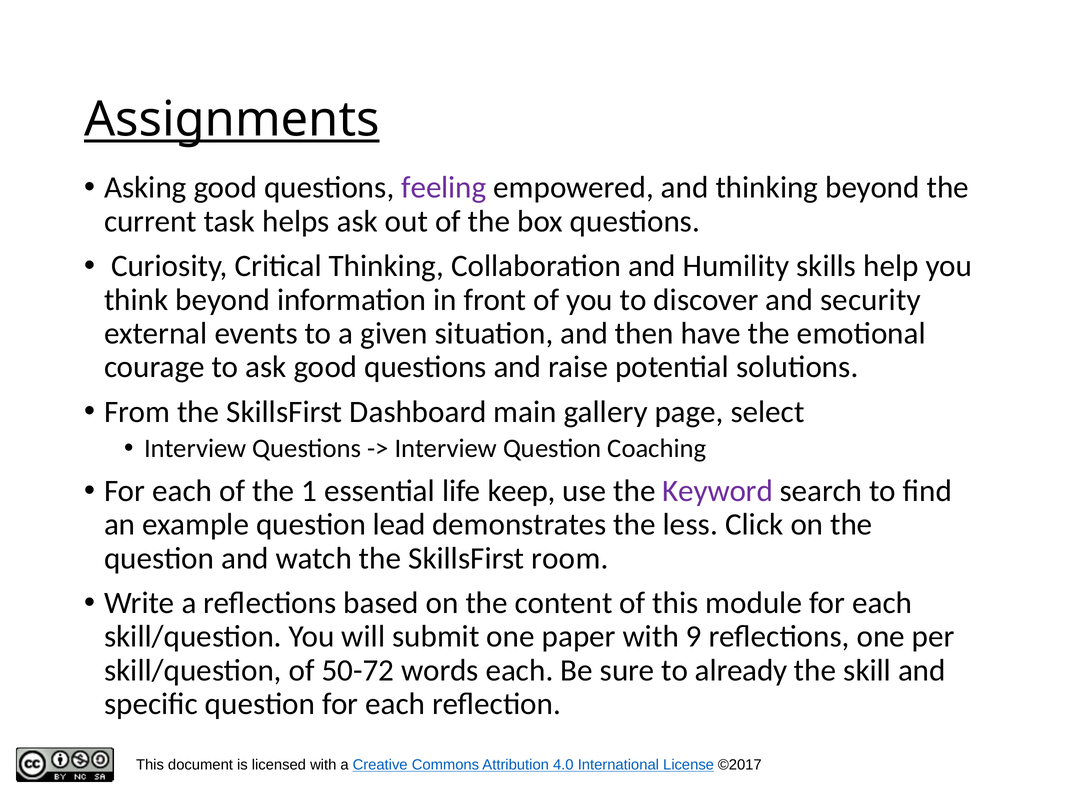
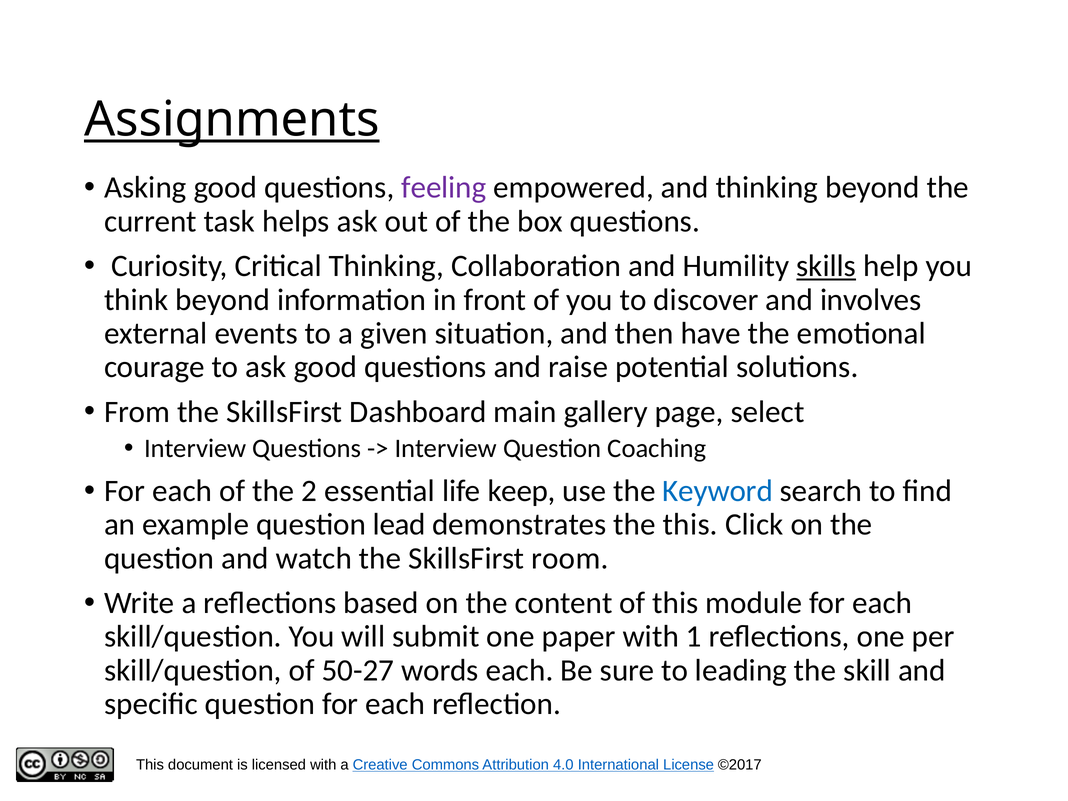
skills underline: none -> present (826, 266)
security: security -> involves (871, 300)
1: 1 -> 2 (309, 491)
Keyword colour: purple -> blue (718, 491)
the less: less -> this (690, 525)
9: 9 -> 1 (694, 637)
50-72: 50-72 -> 50-27 (358, 670)
already: already -> leading (741, 670)
